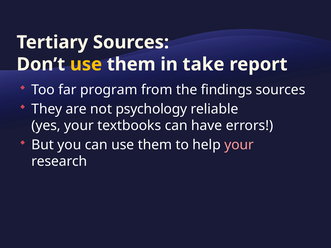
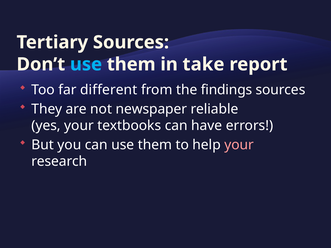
use colour: yellow -> light blue (86, 64)
program: program -> different (109, 90)
psychology: psychology -> newspaper (151, 109)
